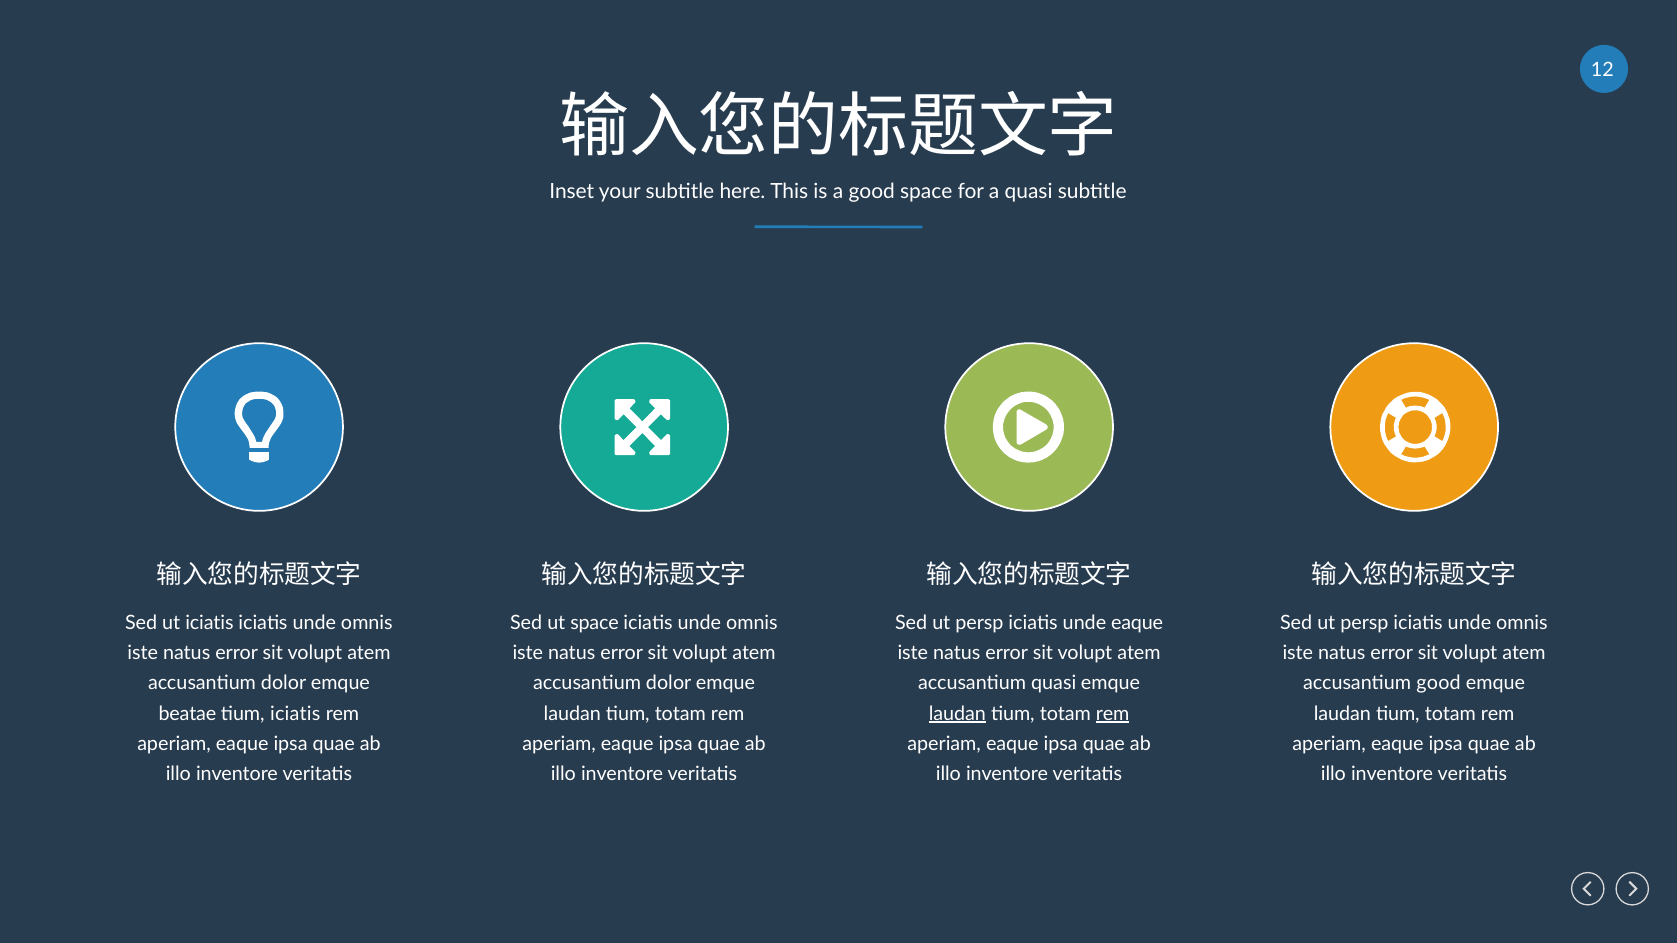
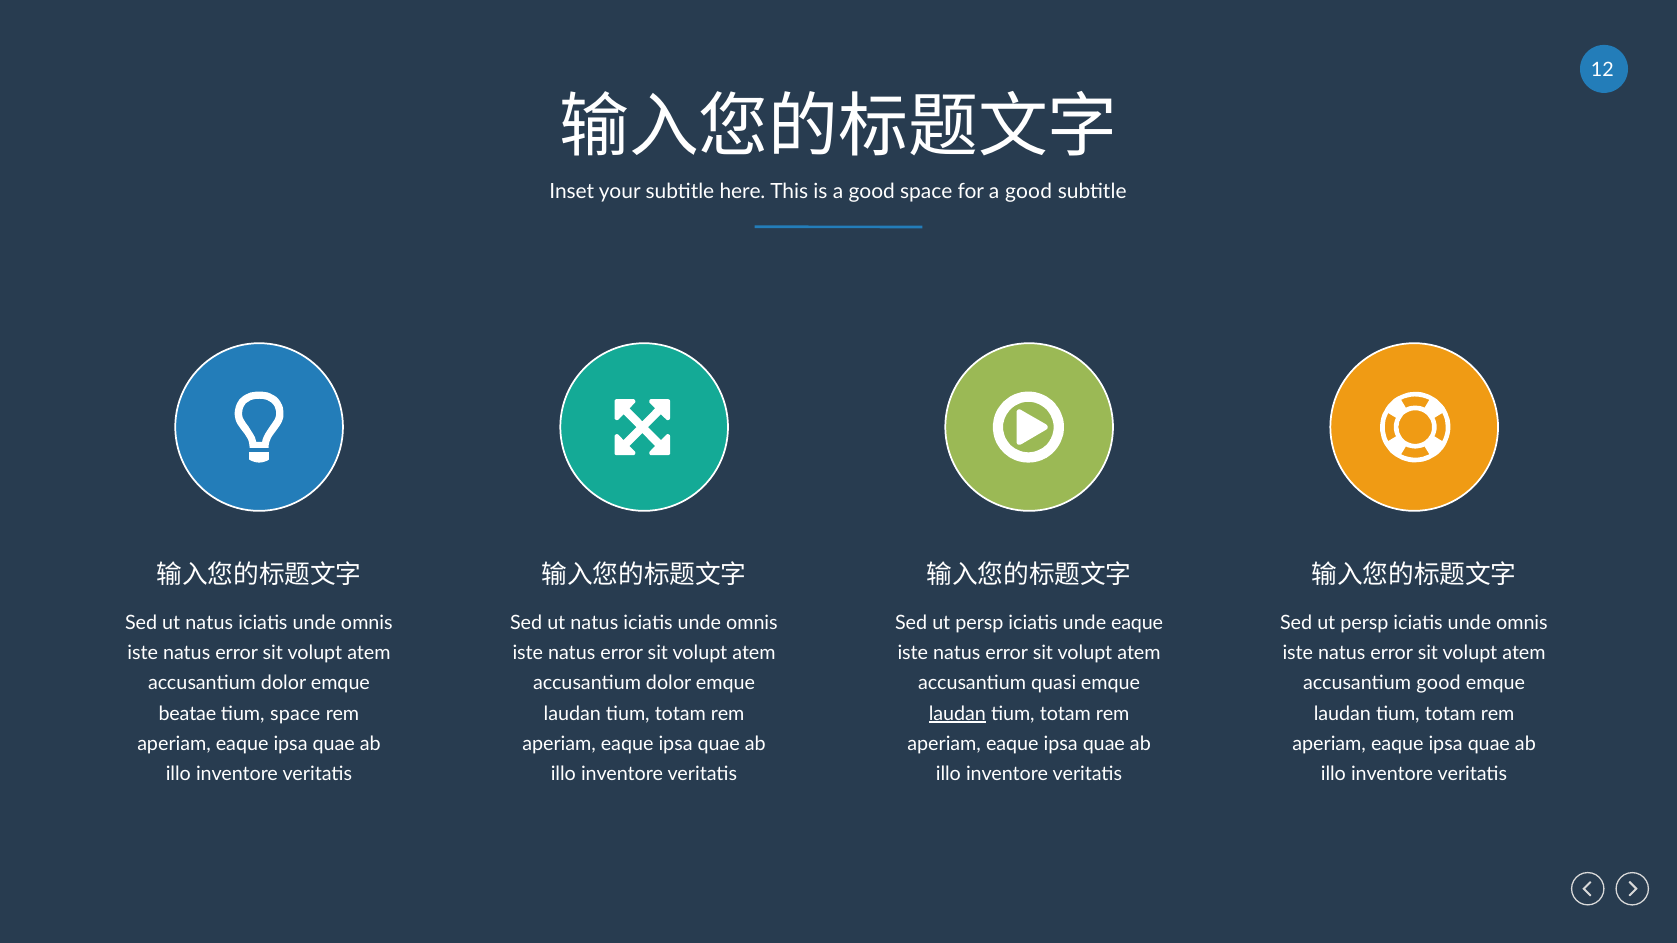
for a quasi: quasi -> good (1029, 192)
iciatis: iciatis -> natus (209, 623)
space: space -> natus (594, 623)
tium iciatis: iciatis -> space (295, 714)
rem underline: present -> none (1113, 714)
